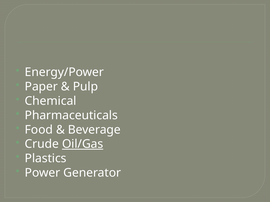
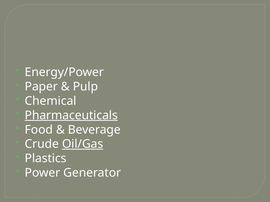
Pharmaceuticals underline: none -> present (71, 116)
